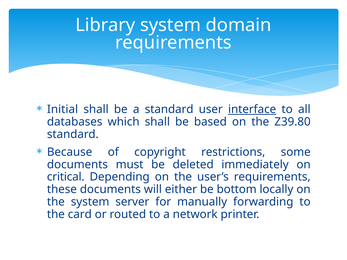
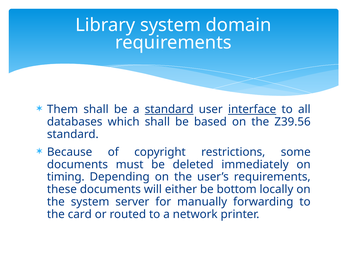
Initial: Initial -> Them (63, 109)
standard underline: none -> present (169, 109)
Z39.80: Z39.80 -> Z39.56 (293, 122)
critical: critical -> timing (66, 177)
